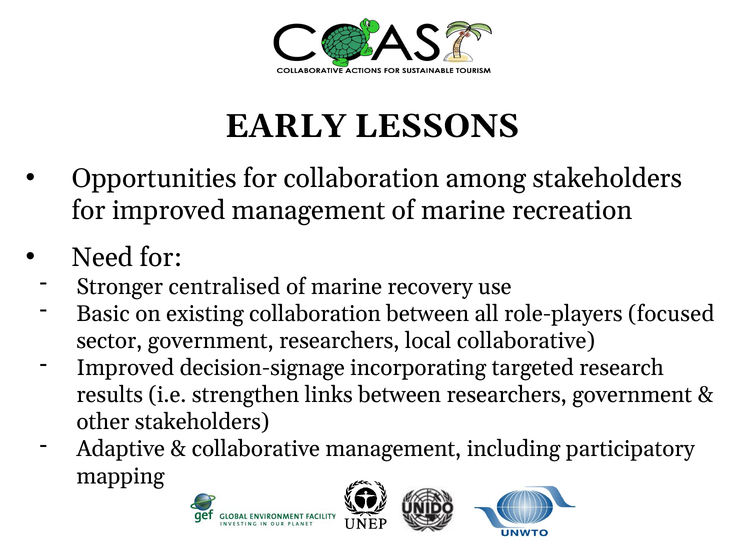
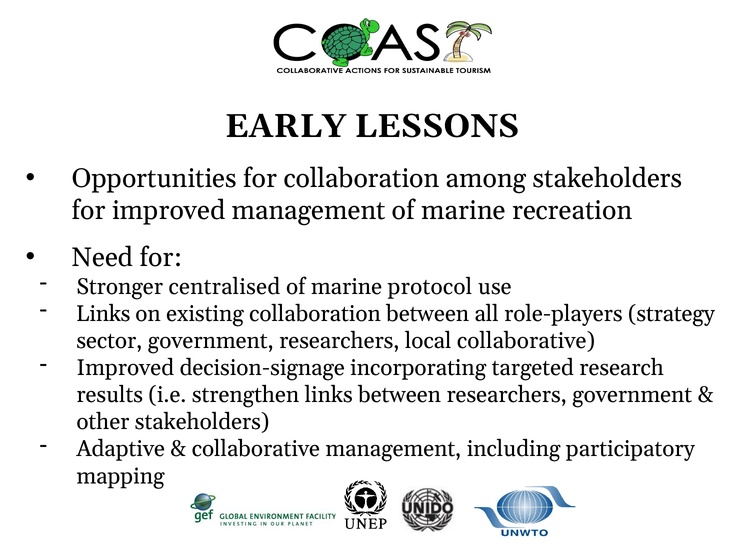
recovery: recovery -> protocol (430, 286)
Basic: Basic -> Links (103, 313)
focused: focused -> strategy (671, 313)
